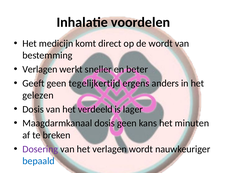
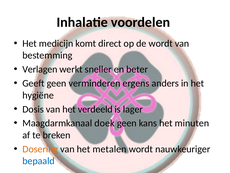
tegelijkertijd: tegelijkertijd -> verminderen (94, 83)
gelezen: gelezen -> hygiëne (38, 95)
Maagdarmkanaal dosis: dosis -> doek (105, 123)
Dosering colour: purple -> orange (40, 149)
het verlagen: verlagen -> metalen (110, 149)
